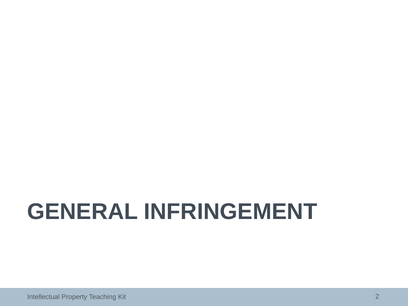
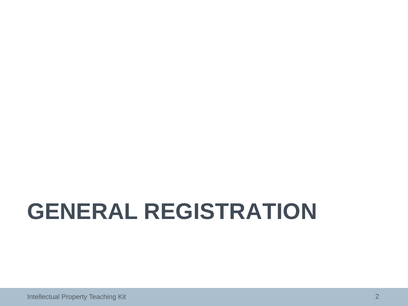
INFRINGEMENT: INFRINGEMENT -> REGISTRATION (230, 212)
